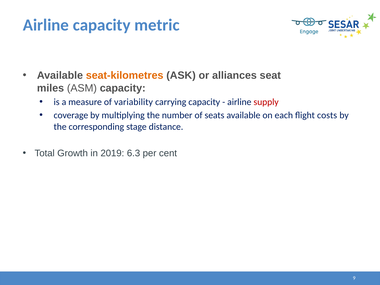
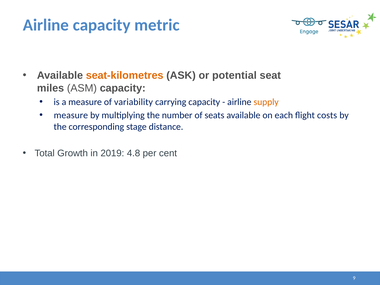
alliances: alliances -> potential (234, 75)
supply colour: red -> orange (266, 102)
coverage: coverage -> measure (71, 115)
6.3: 6.3 -> 4.8 (133, 153)
